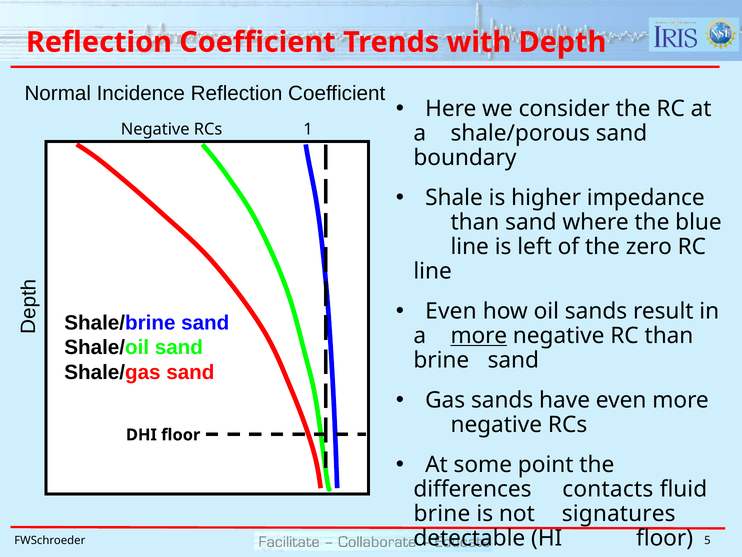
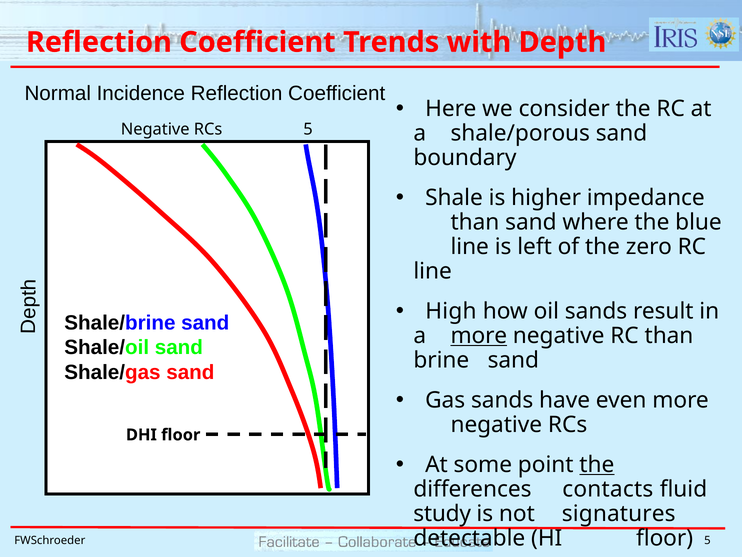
RCs 1: 1 -> 5 (308, 129)
Even: Even -> High (451, 311)
the underline: none -> present (597, 464)
brine: brine -> study (442, 513)
